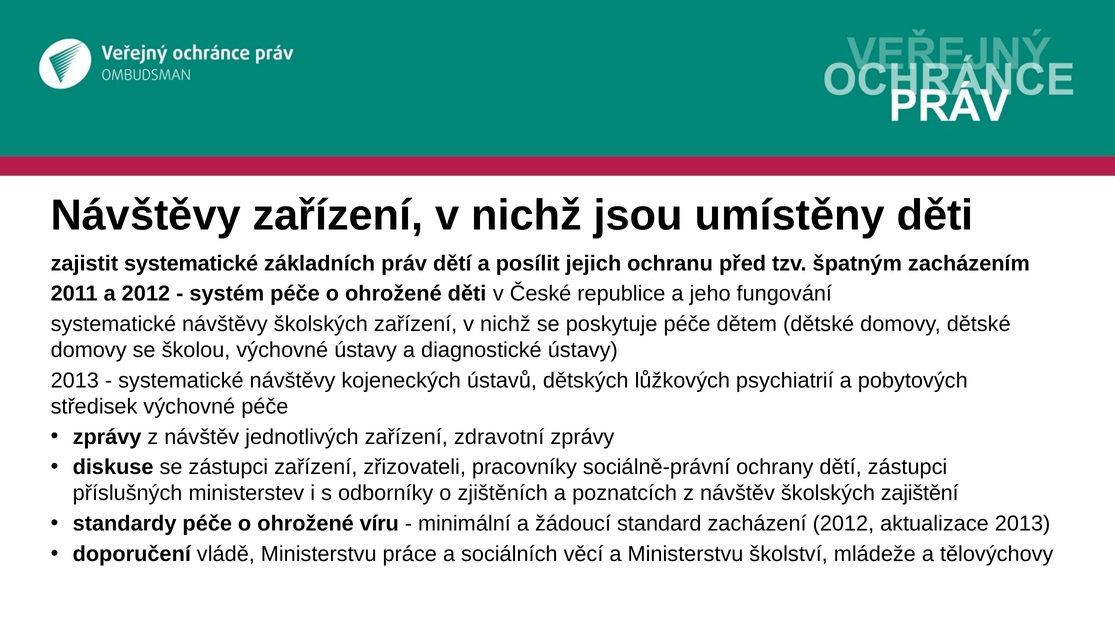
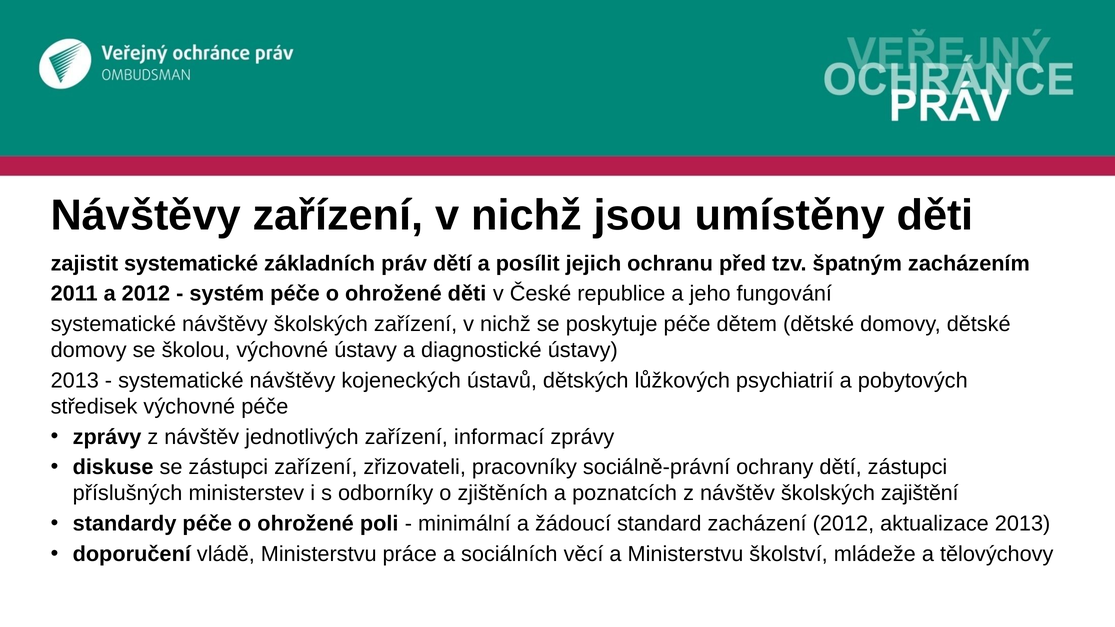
zdravotní: zdravotní -> informací (499, 437)
víru: víru -> poli (379, 524)
